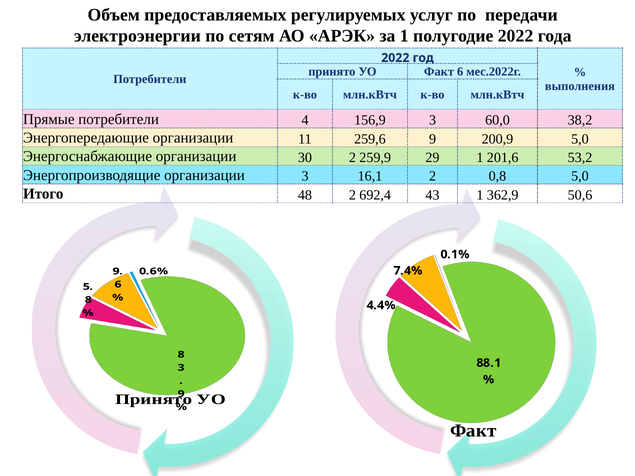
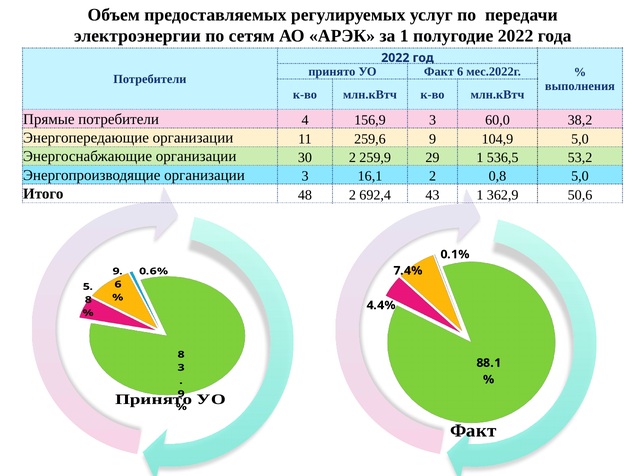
200,9: 200,9 -> 104,9 (497, 139)
201,6: 201,6 -> 536,5 (503, 158)
